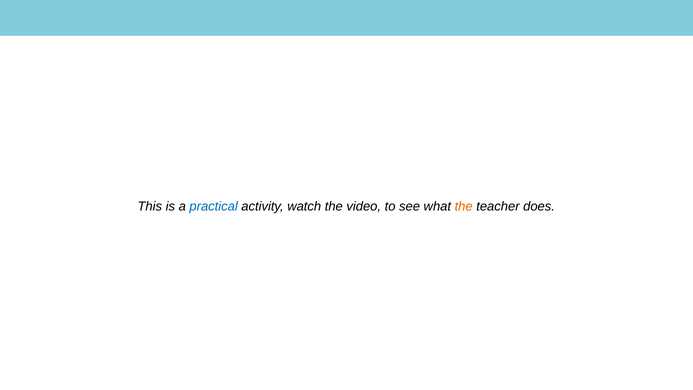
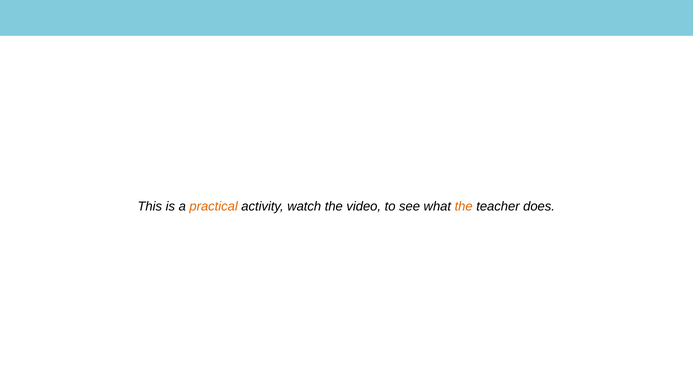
practical colour: blue -> orange (214, 206)
